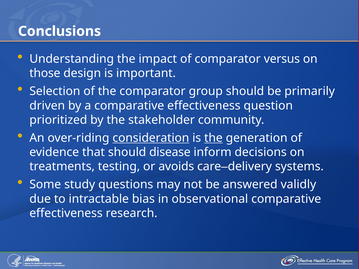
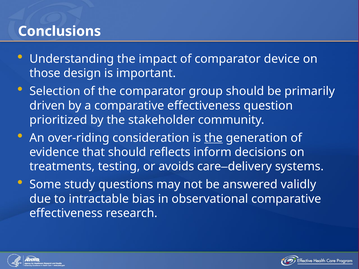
versus: versus -> device (282, 59)
consideration underline: present -> none (151, 138)
disease: disease -> reflects (170, 152)
